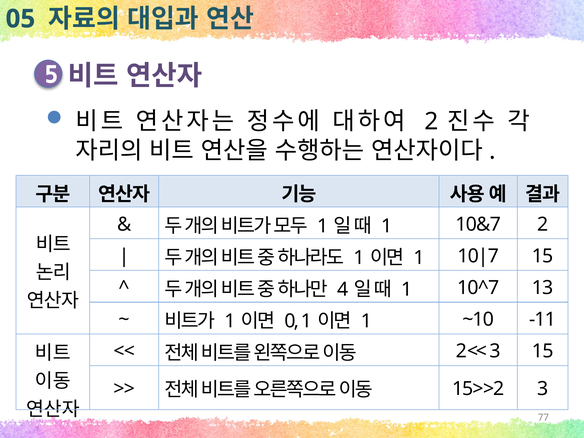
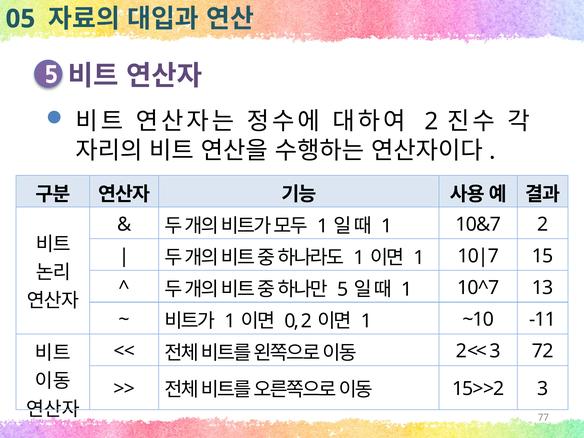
4: 4 -> 5 (343, 290)
0 1: 1 -> 2 (307, 321)
3 15: 15 -> 72 (543, 351)
